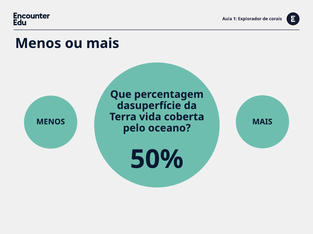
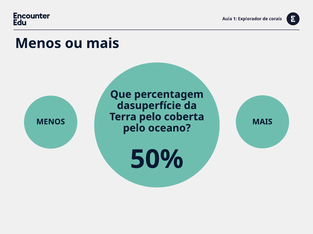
Terra vida: vida -> pelo (150, 117)
